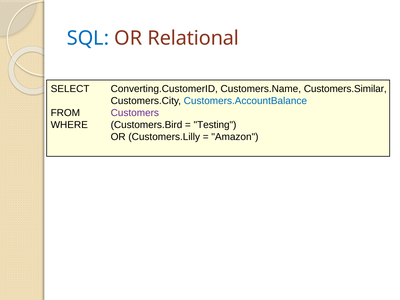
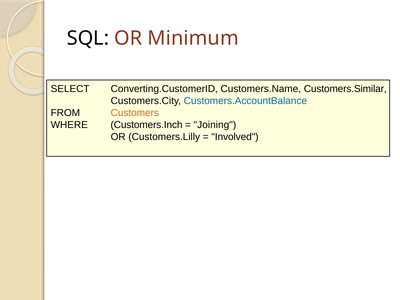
SQL colour: blue -> black (88, 38)
Relational: Relational -> Minimum (193, 38)
Customers colour: purple -> orange (135, 113)
Customers.Bird: Customers.Bird -> Customers.Inch (147, 125)
Testing: Testing -> Joining (215, 125)
Amazon: Amazon -> Involved (235, 137)
